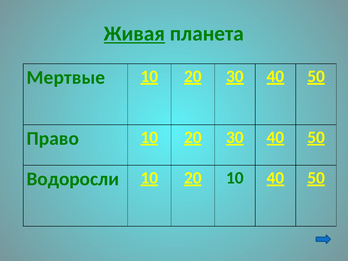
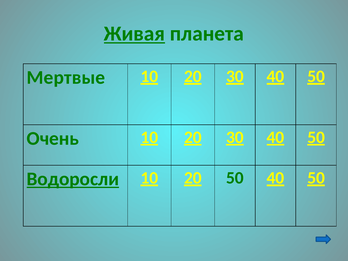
Право: Право -> Очень (53, 138)
Водоросли underline: none -> present (73, 179)
10: 10 -> 50 (235, 178)
